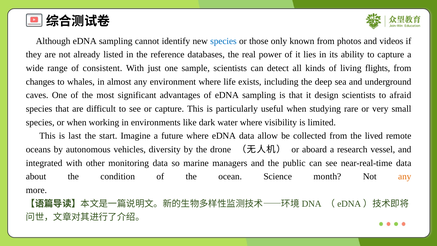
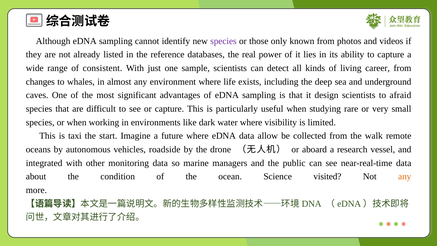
species colour: blue -> purple (223, 41)
flights: flights -> career (378, 68)
last: last -> taxi (75, 136)
lived: lived -> walk (374, 136)
diversity: diversity -> roadside (165, 149)
month: month -> visited (327, 176)
